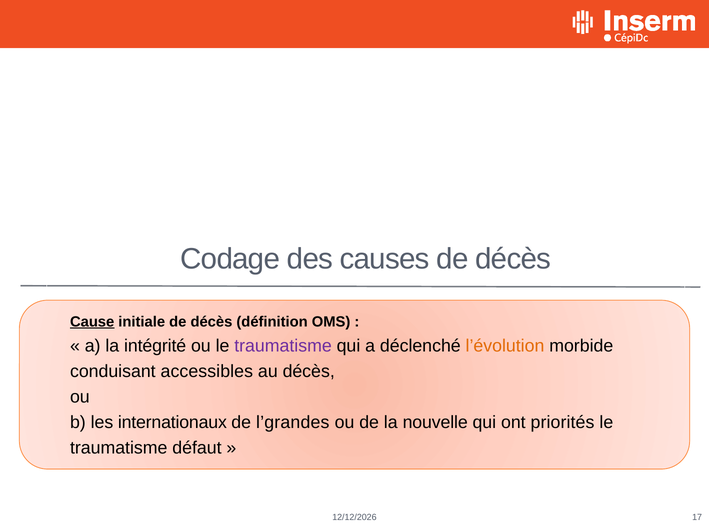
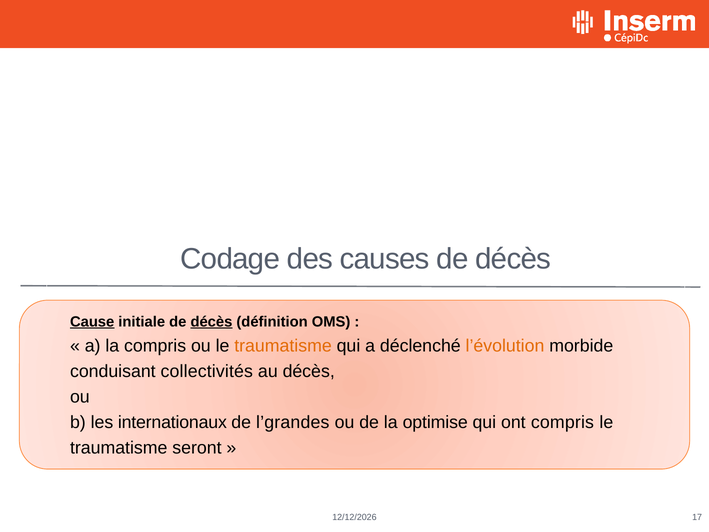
décès underline: none -> present (211, 322)
la intégrité: intégrité -> compris (155, 346)
traumatisme colour: purple -> orange (283, 346)
accessibles: accessibles -> collectivités (207, 371)
nouvelle: nouvelle -> optimise (435, 422)
ont priorités: priorités -> compris (562, 422)
défaut: défaut -> seront (197, 448)
